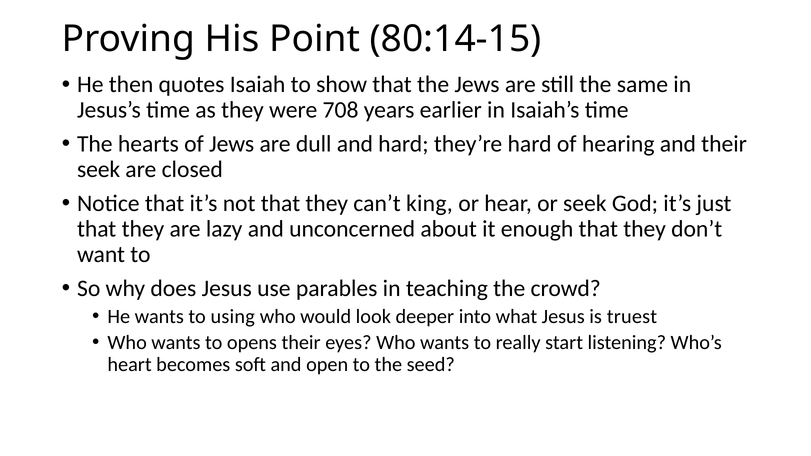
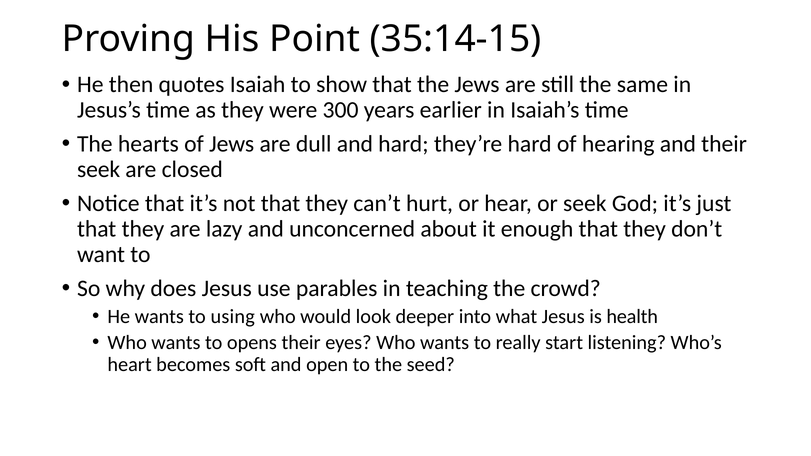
80:14-15: 80:14-15 -> 35:14-15 (456, 39)
708: 708 -> 300 (341, 110)
king: king -> hurt (429, 204)
truest: truest -> health (632, 317)
